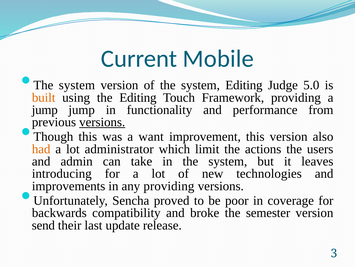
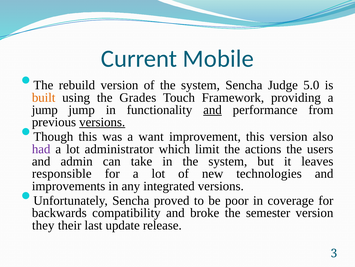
system: system -> rebuild (77, 85)
system Editing: Editing -> Sencha (244, 85)
the Editing: Editing -> Grades (138, 97)
and underline: none -> present (212, 110)
had colour: orange -> purple (41, 149)
introducing: introducing -> responsible (62, 173)
any providing: providing -> integrated (169, 186)
send: send -> they (43, 225)
